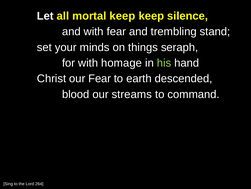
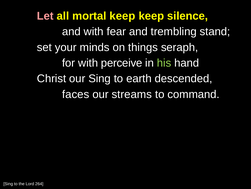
Let colour: white -> pink (45, 16)
homage: homage -> perceive (122, 63)
our Fear: Fear -> Sing (100, 78)
blood: blood -> faces (76, 94)
